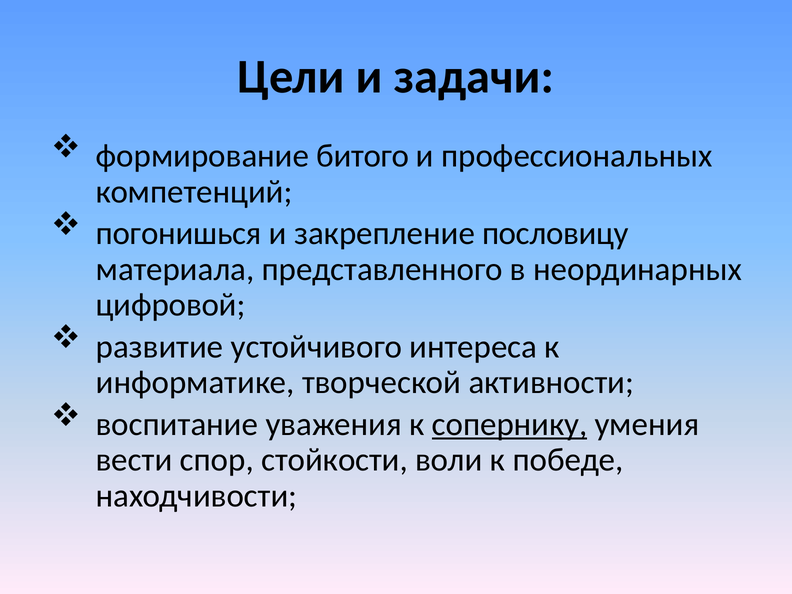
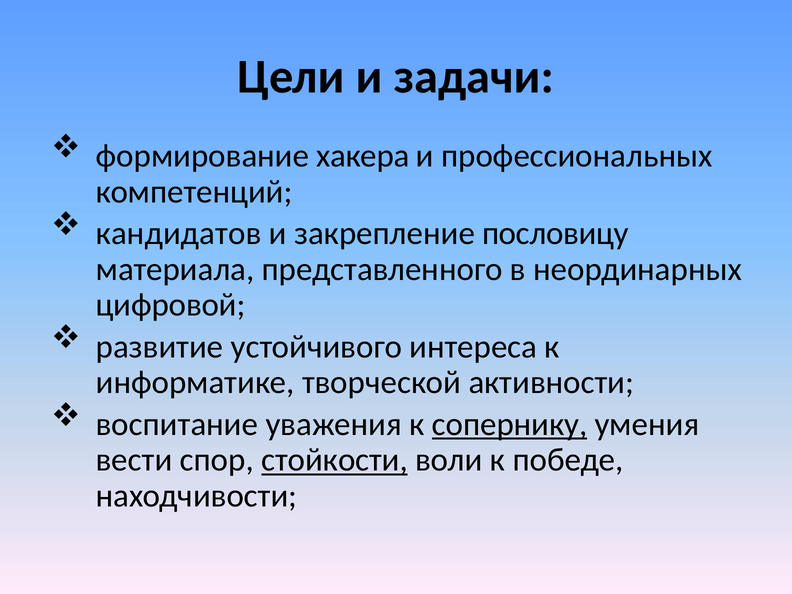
битого: битого -> хакера (363, 156)
погонишься: погонишься -> кандидатов (179, 234)
стойкости underline: none -> present (335, 460)
